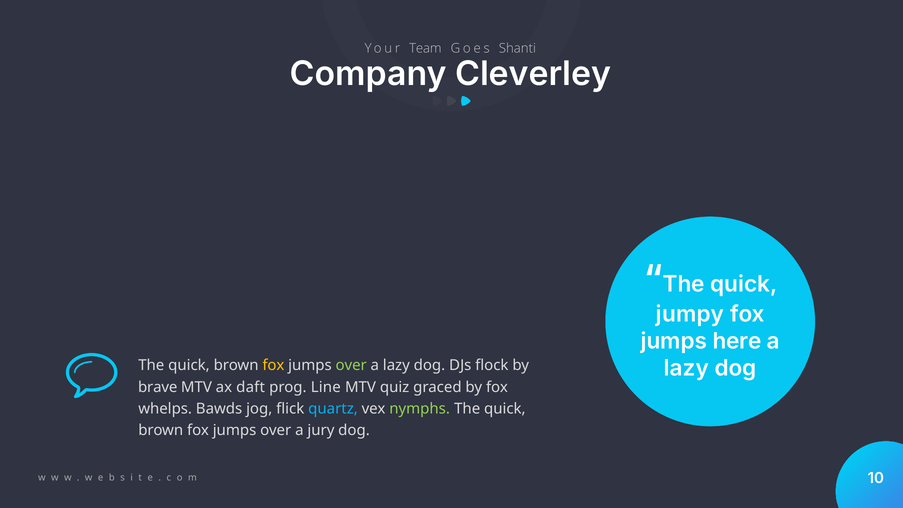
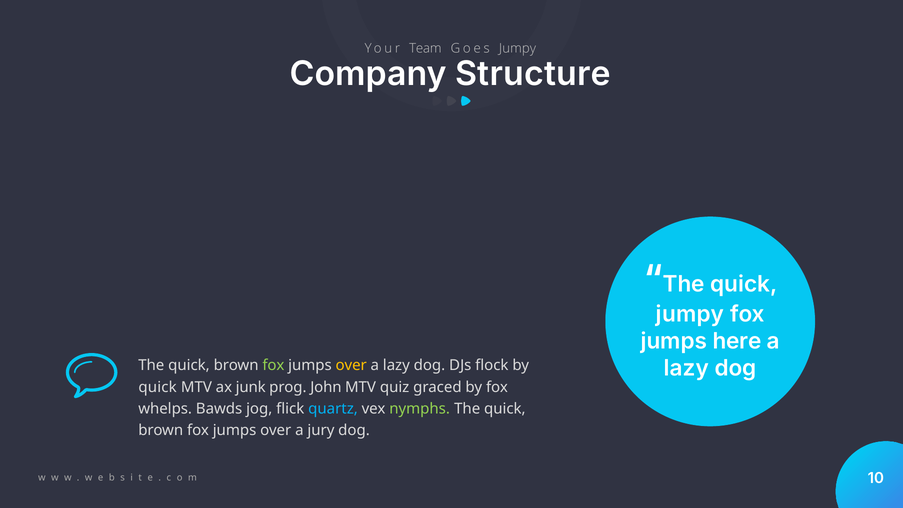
Goes Shanti: Shanti -> Jumpy (517, 48)
Cleverley: Cleverley -> Structure (533, 74)
fox colour: yellow -> light green (273, 365)
over colour: light green -> yellow (351, 365)
brave: brave -> quick (158, 387)
daft: daft -> junk (251, 387)
Line: Line -> John (326, 387)
